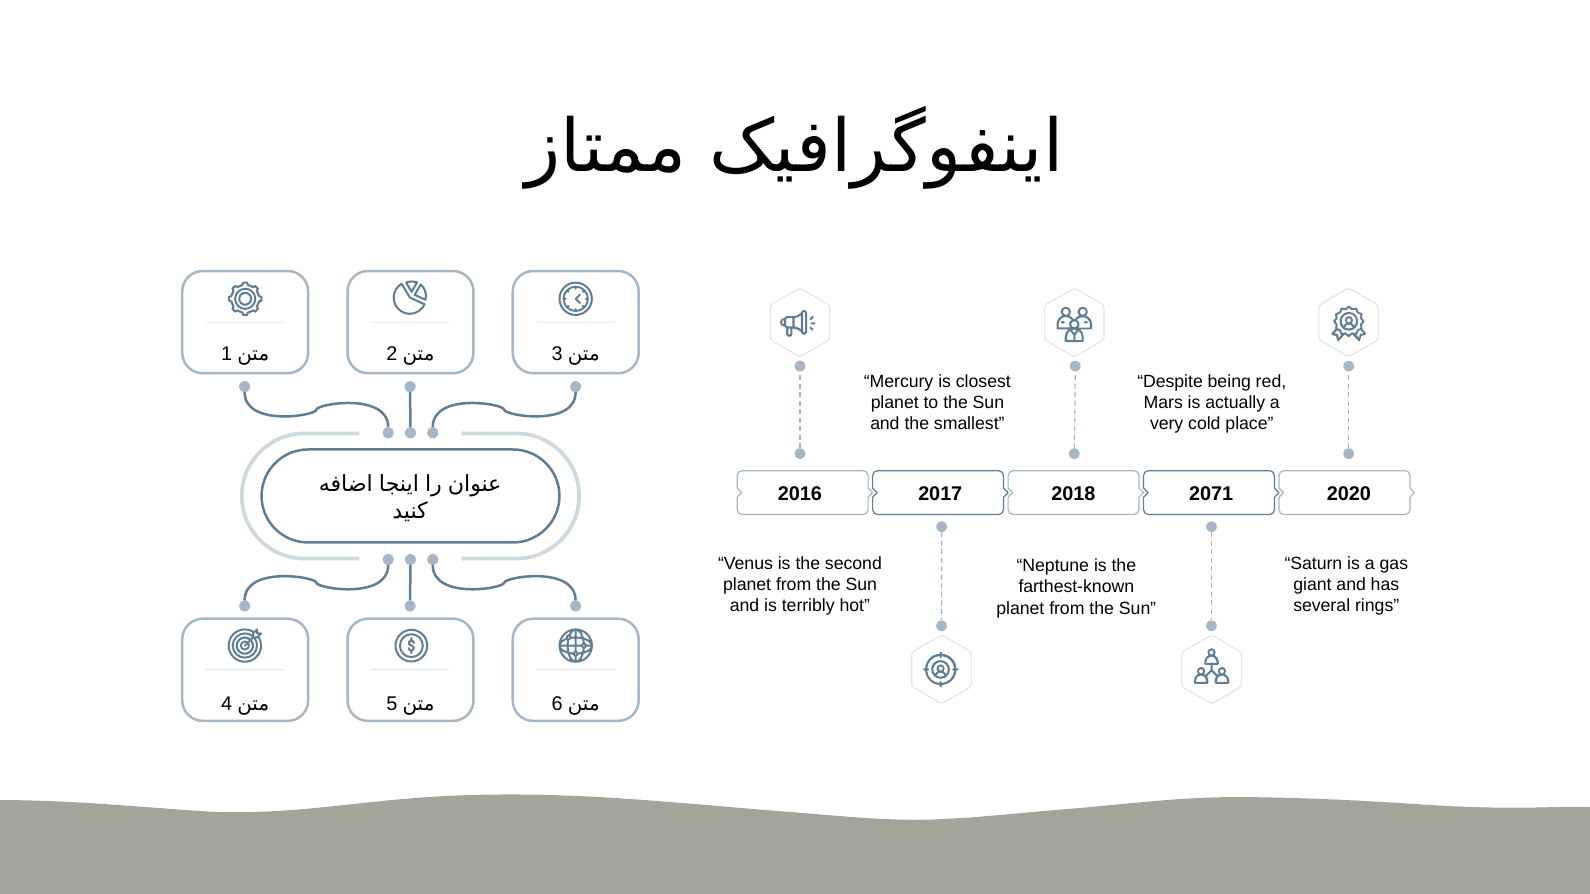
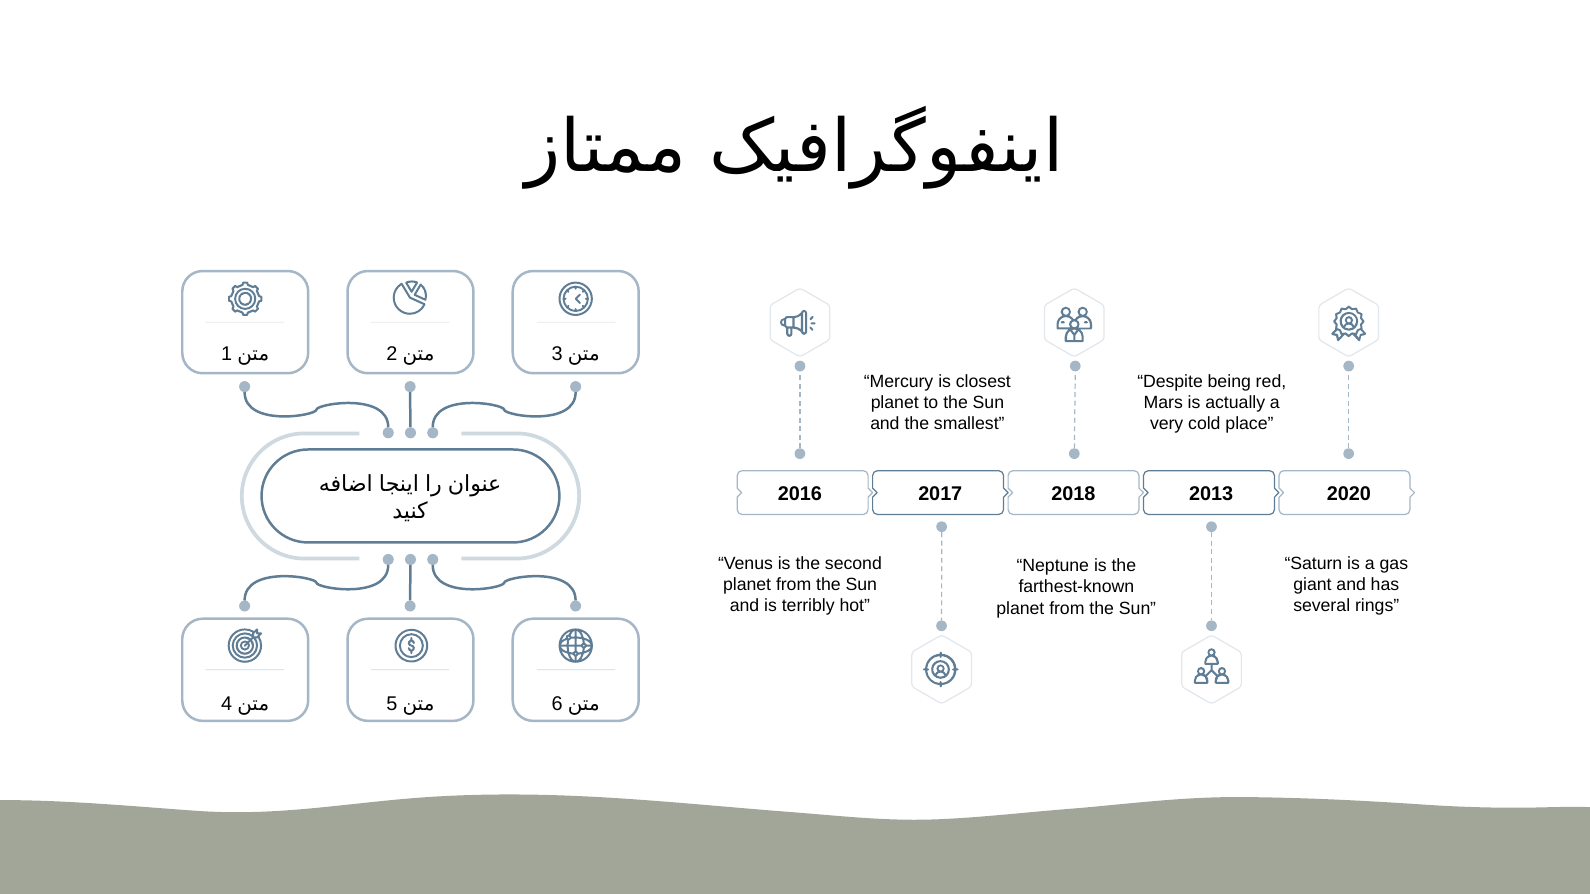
2071: 2071 -> 2013 (1211, 494)
